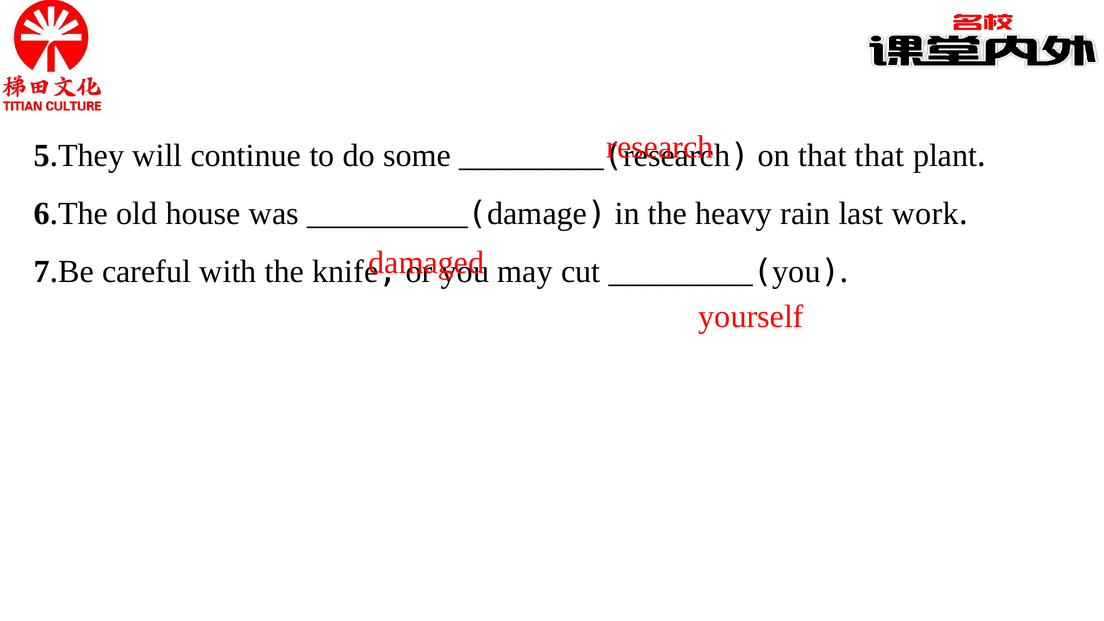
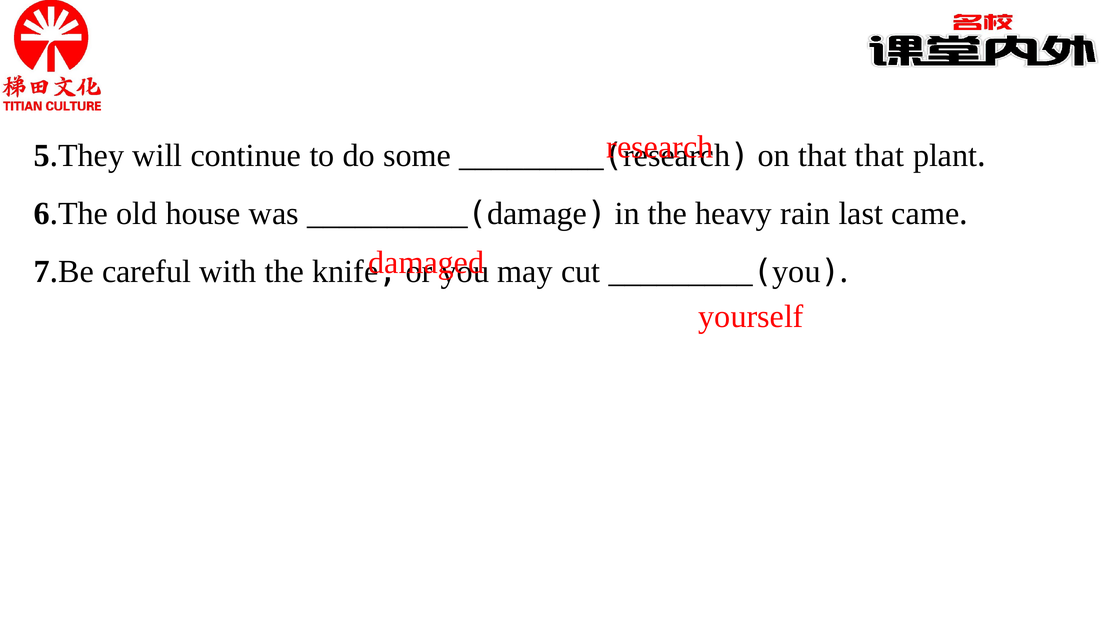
work: work -> came (925, 214)
